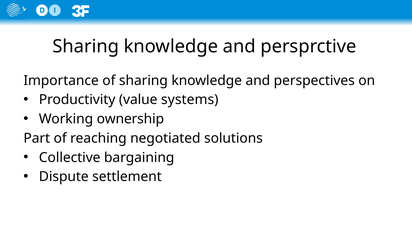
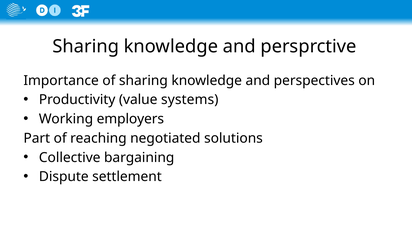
ownership: ownership -> employers (130, 119)
